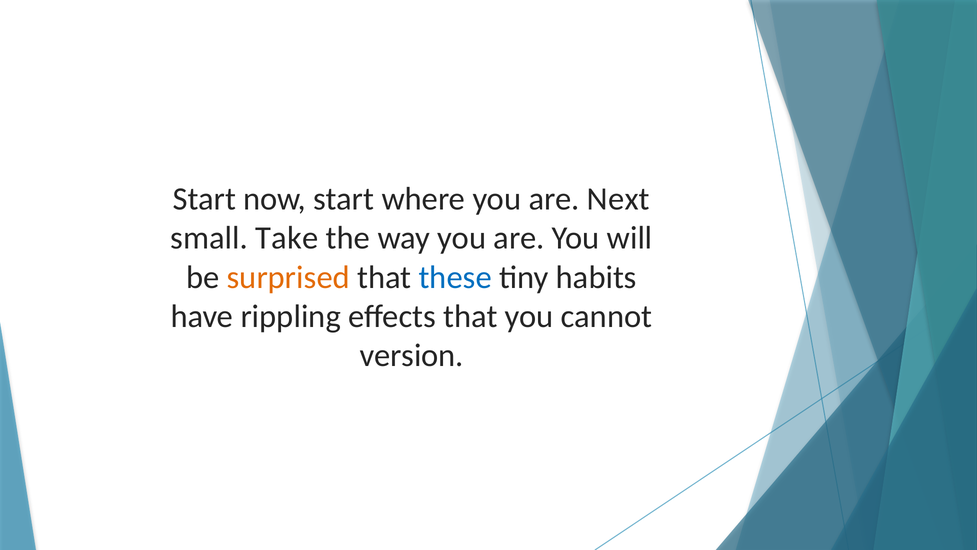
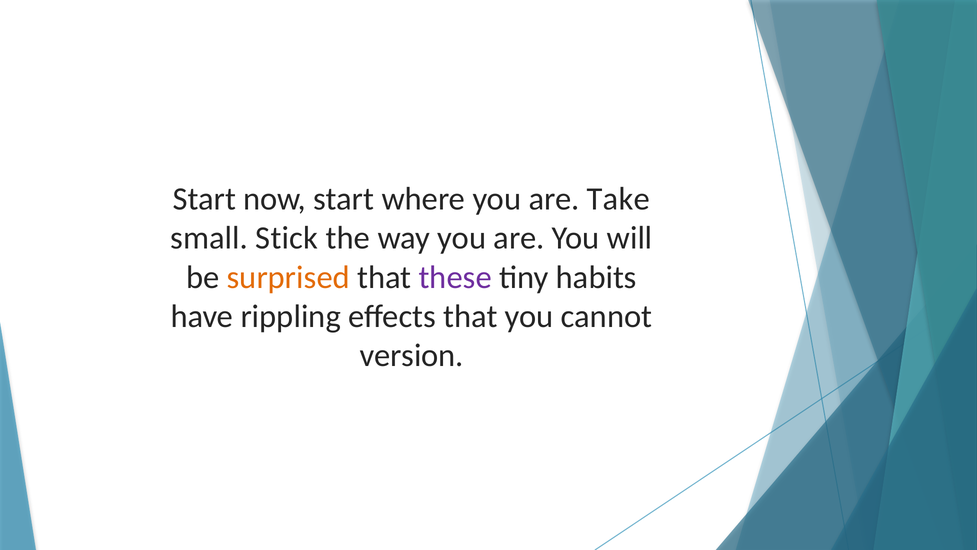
Next: Next -> Take (618, 199)
Take: Take -> Stick (287, 238)
these colour: blue -> purple (455, 277)
